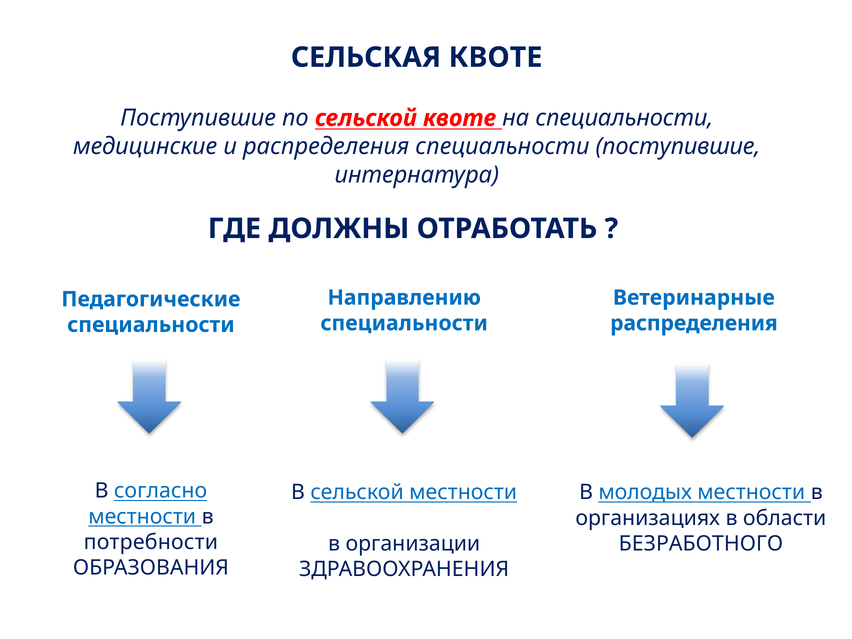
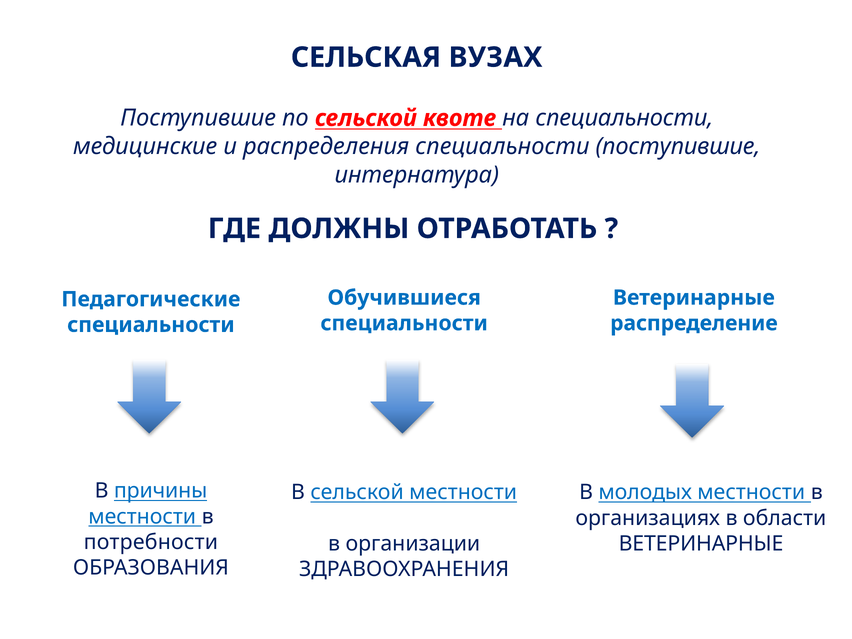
СЕЛЬСКАЯ КВОТЕ: КВОТЕ -> ВУЗАХ (495, 57)
Направлению: Направлению -> Обучившиеся (404, 298)
распределения: распределения -> распределение (694, 323)
согласно: согласно -> причины (161, 491)
БЕЗРАБОТНОГО: БЕЗРАБОТНОГО -> ВЕТЕРИНАРНЫЕ (701, 544)
